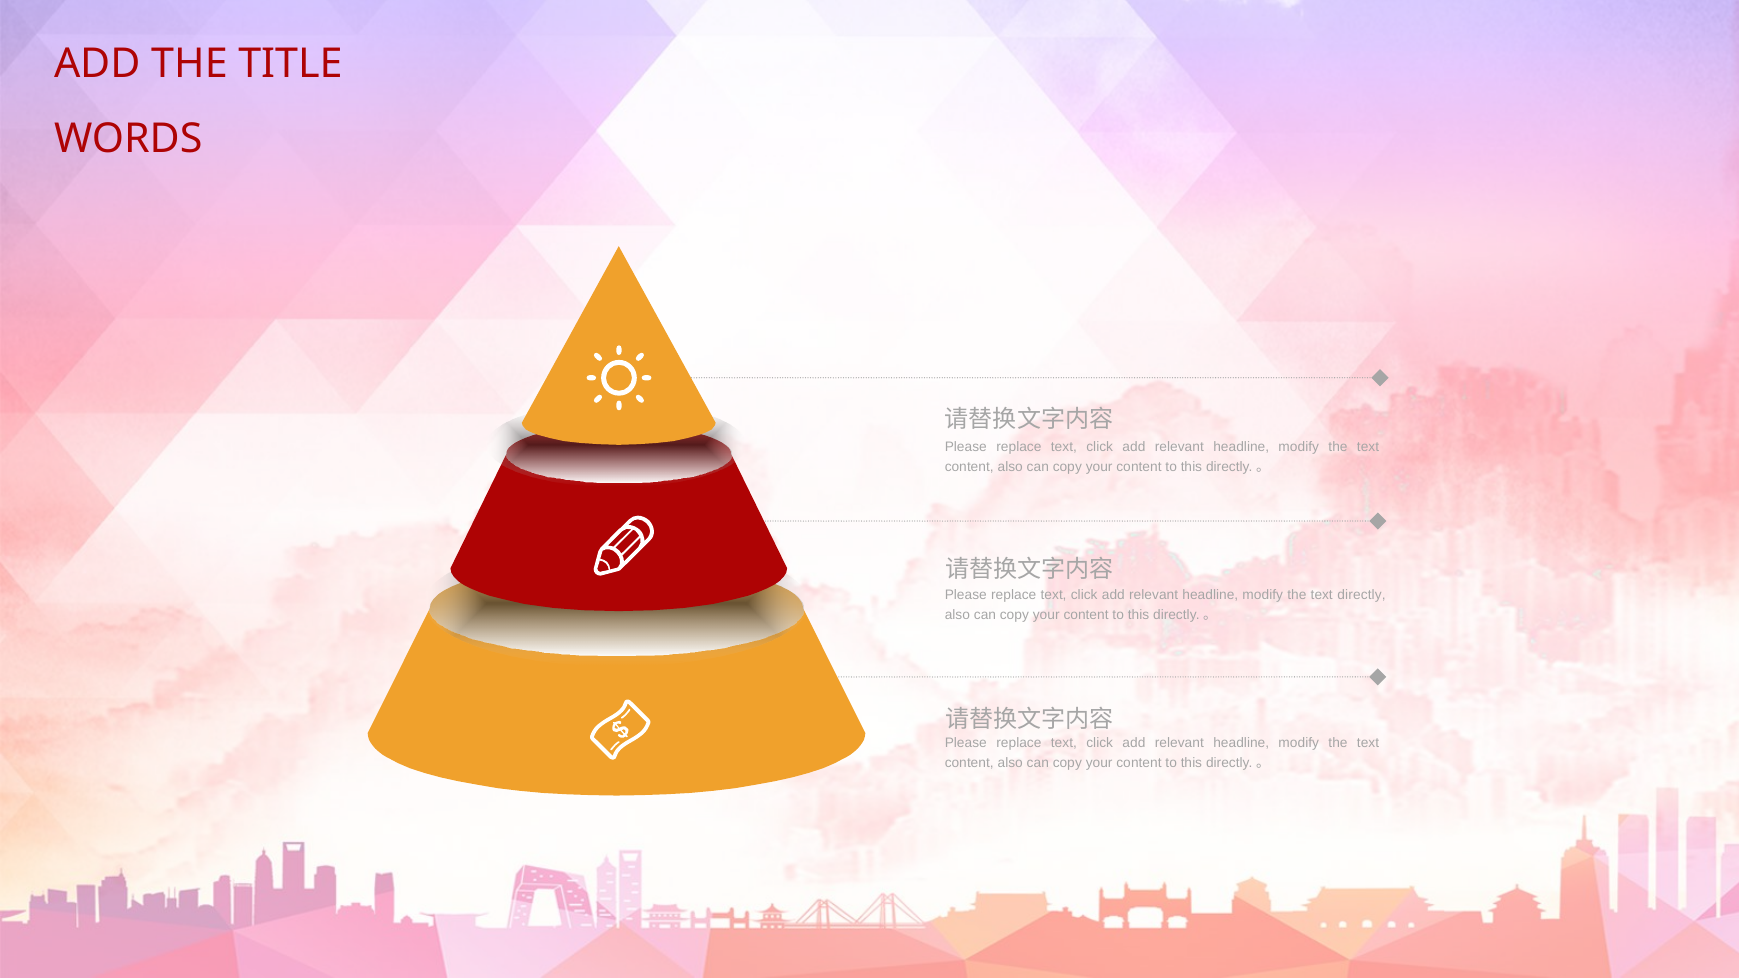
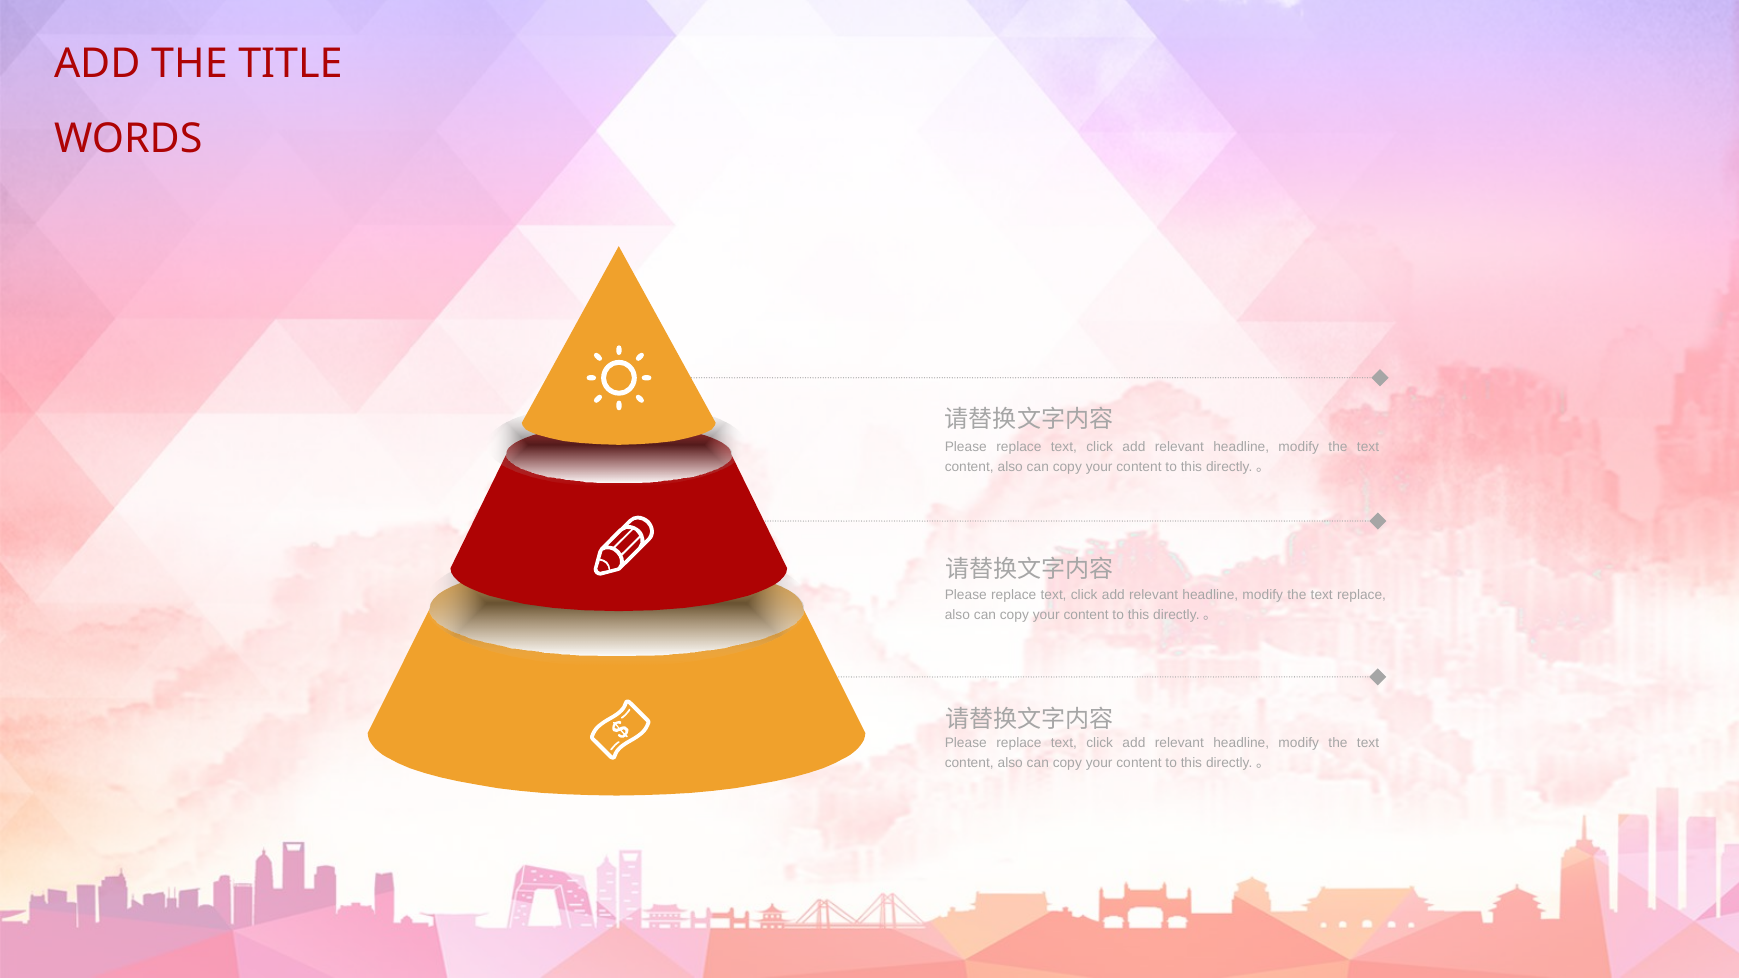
text directly: directly -> replace (1362, 595)
